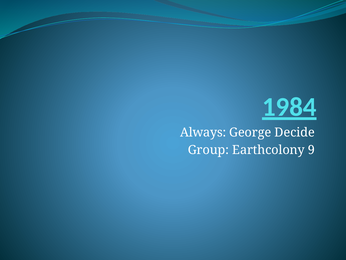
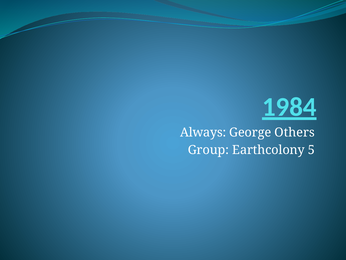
Decide: Decide -> Others (295, 132)
9: 9 -> 5 (311, 150)
